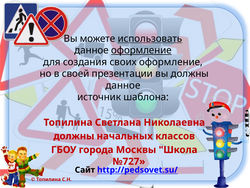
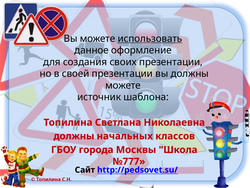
оформление underline: present -> none (141, 50)
своих оформление: оформление -> презентации (171, 62)
данное: данное -> можете (123, 85)
№727: №727 -> №777 (129, 161)
